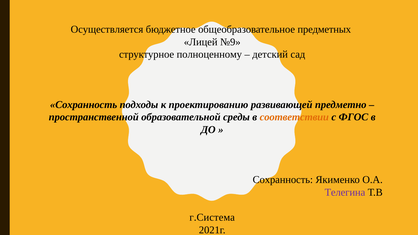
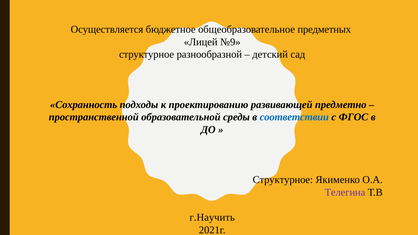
полноценному: полноценному -> разнообразной (209, 54)
соответствии colour: orange -> blue (294, 117)
Сохранность: Сохранность -> Структурное (283, 180)
г.Система: г.Система -> г.Научить (212, 217)
